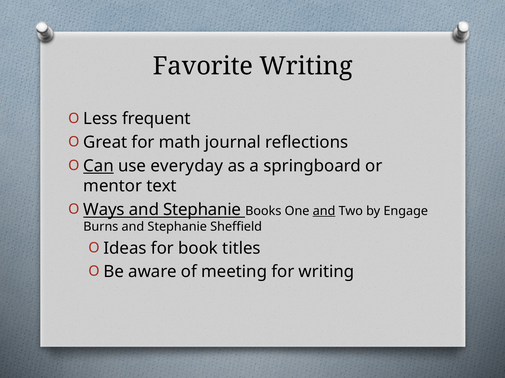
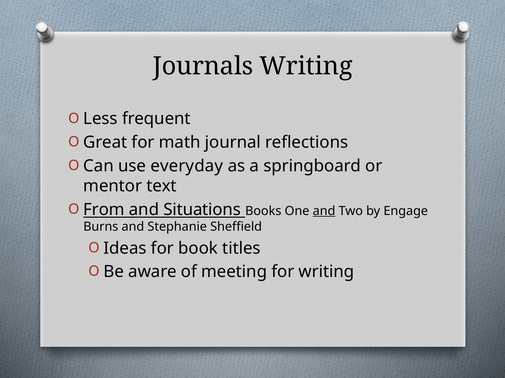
Favorite: Favorite -> Journals (203, 66)
Can underline: present -> none (99, 166)
Ways: Ways -> From (104, 210)
Stephanie: Stephanie -> Situations (202, 210)
